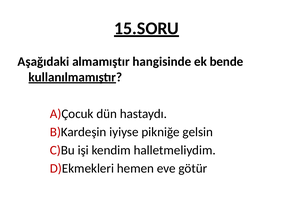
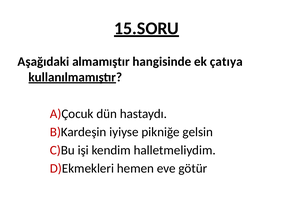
bende: bende -> çatıya (226, 61)
